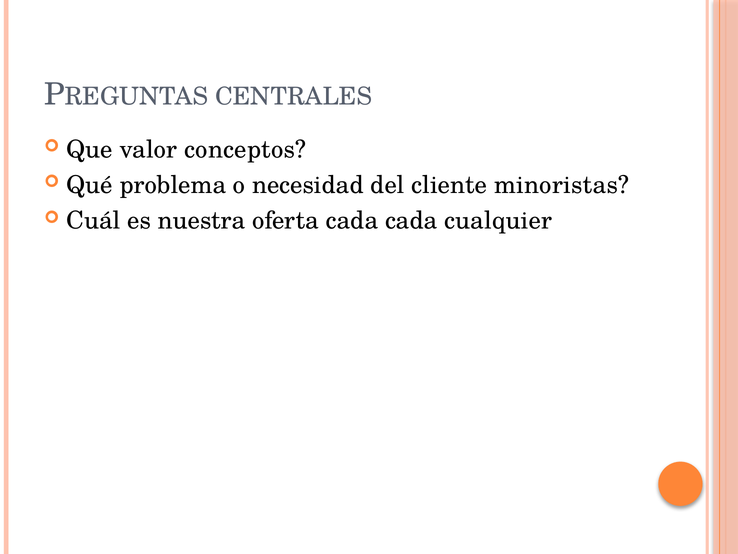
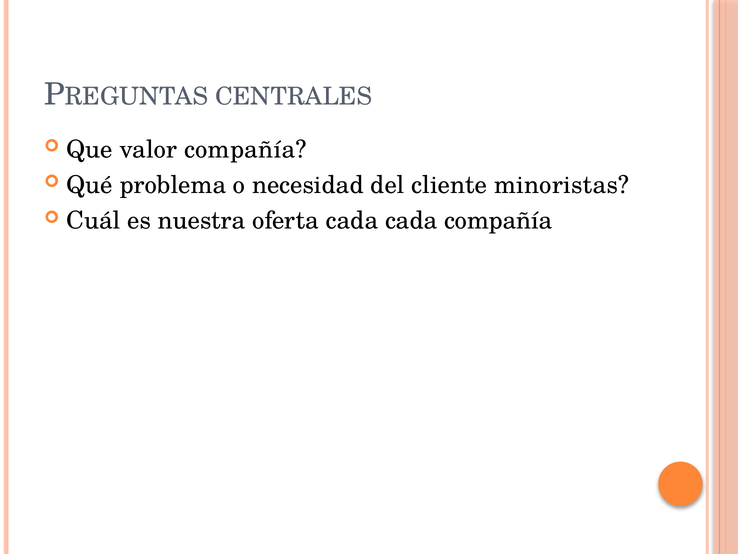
valor conceptos: conceptos -> compañía (245, 149)
cada cualquier: cualquier -> compañía (498, 221)
